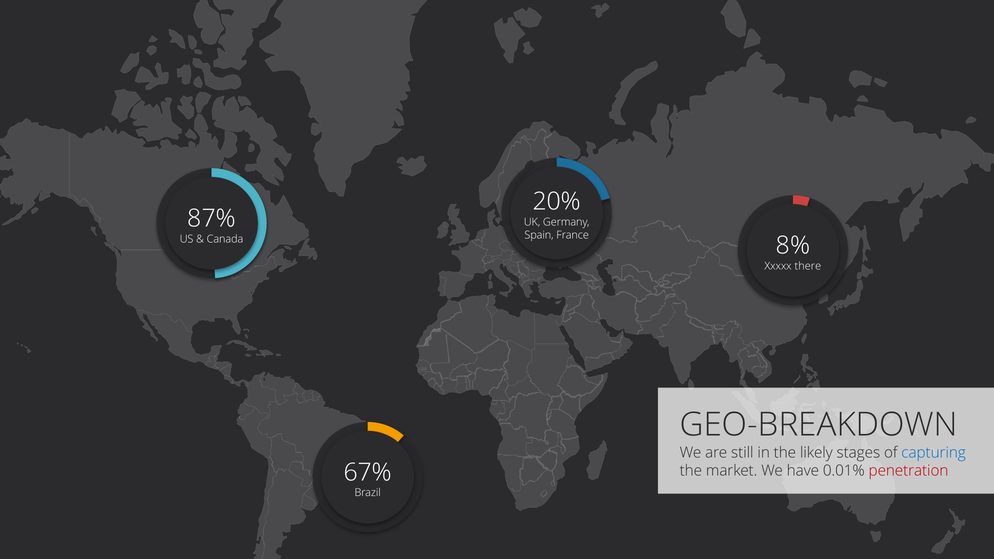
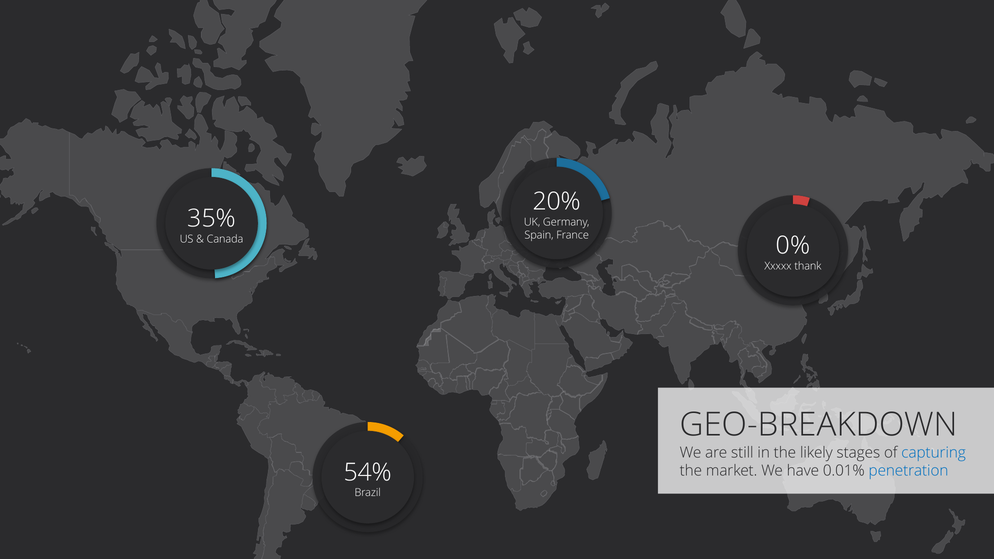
87%: 87% -> 35% (212, 219)
8%: 8% -> 0% (793, 246)
there: there -> thank (808, 266)
67%: 67% -> 54% (368, 472)
penetration colour: red -> blue (908, 471)
